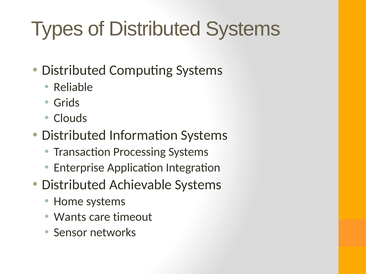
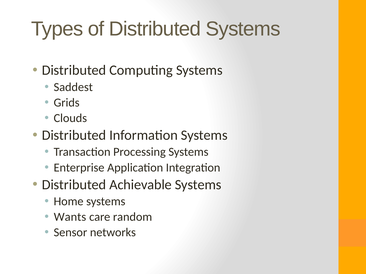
Reliable: Reliable -> Saddest (73, 87)
timeout: timeout -> random (133, 217)
